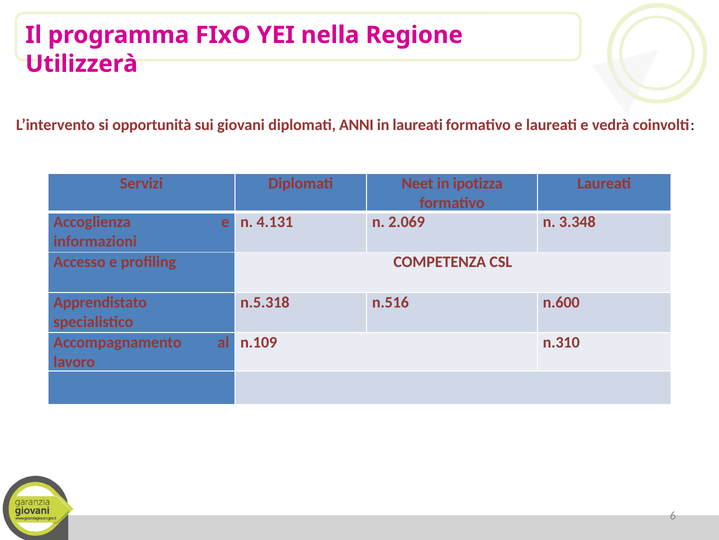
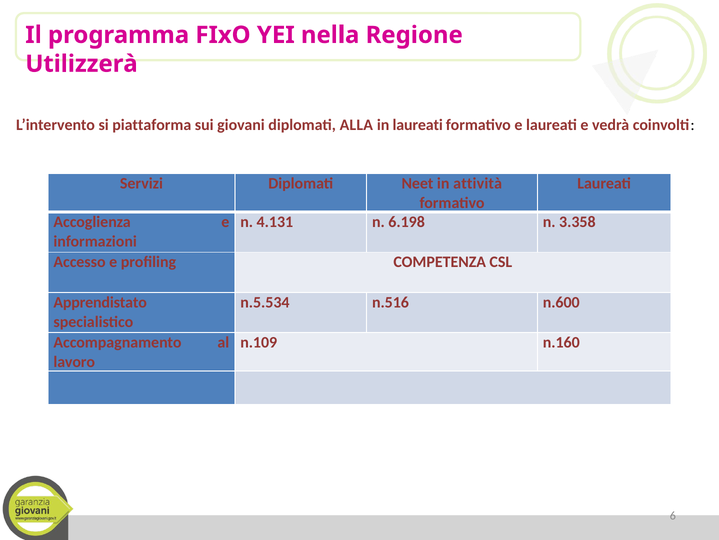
opportunità: opportunità -> piattaforma (152, 125)
ANNI: ANNI -> ALLA (356, 125)
ipotizza: ipotizza -> attività (478, 183)
2.069: 2.069 -> 6.198 (407, 222)
3.348: 3.348 -> 3.358 (577, 222)
n.5.318: n.5.318 -> n.5.534 (265, 302)
n.310: n.310 -> n.160 (561, 342)
